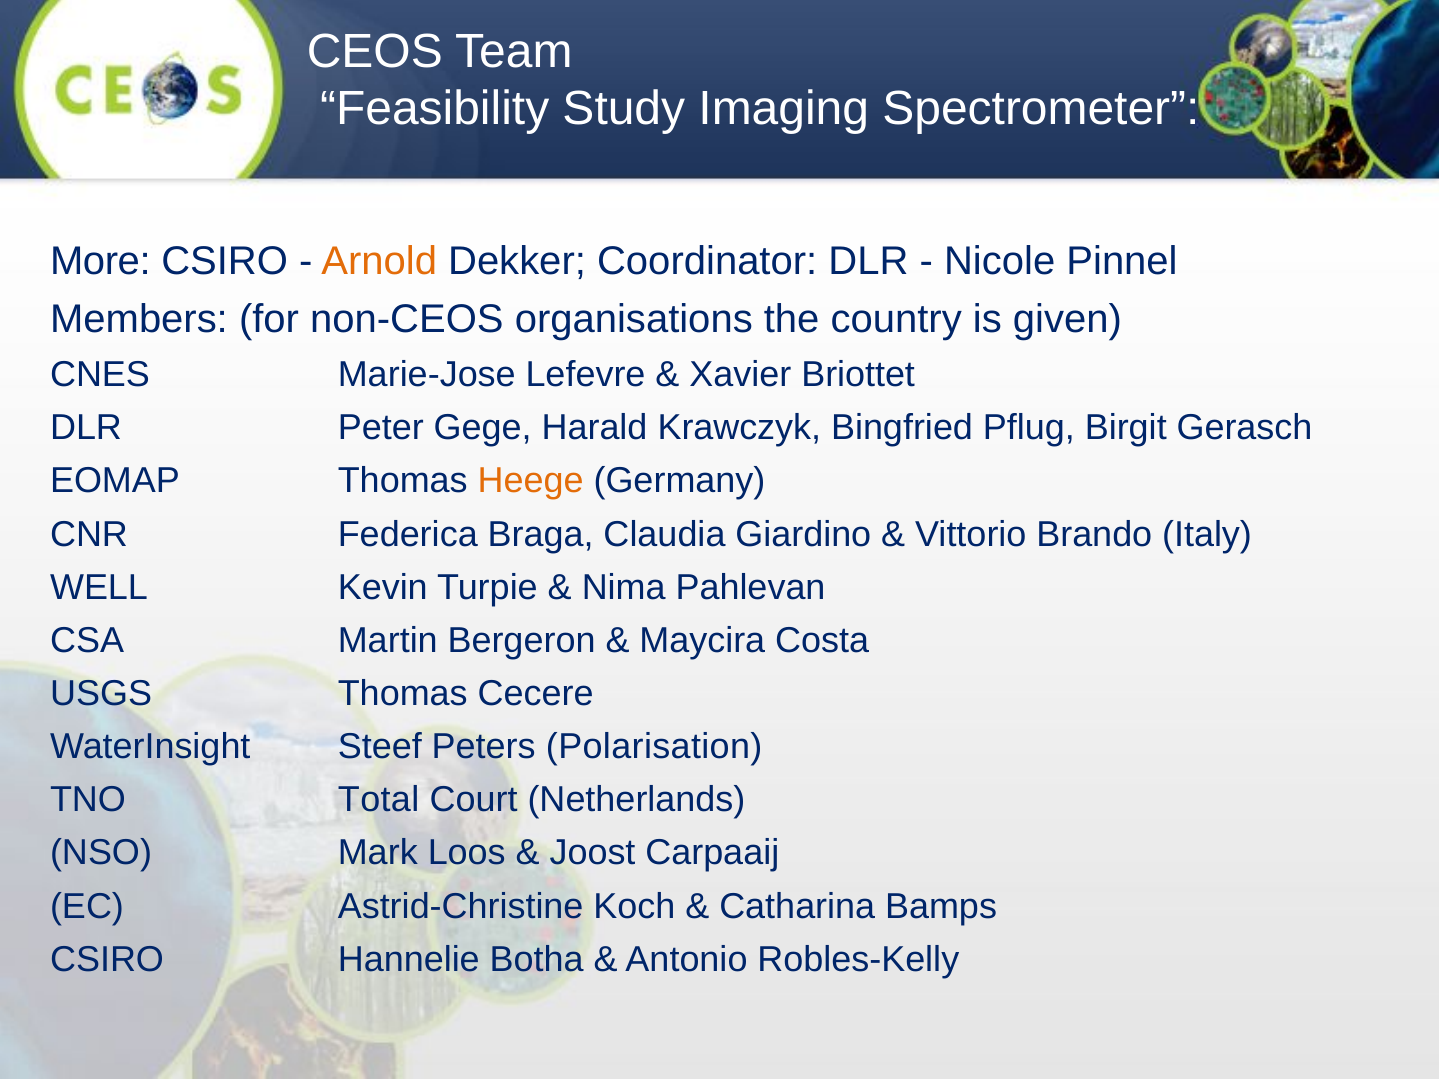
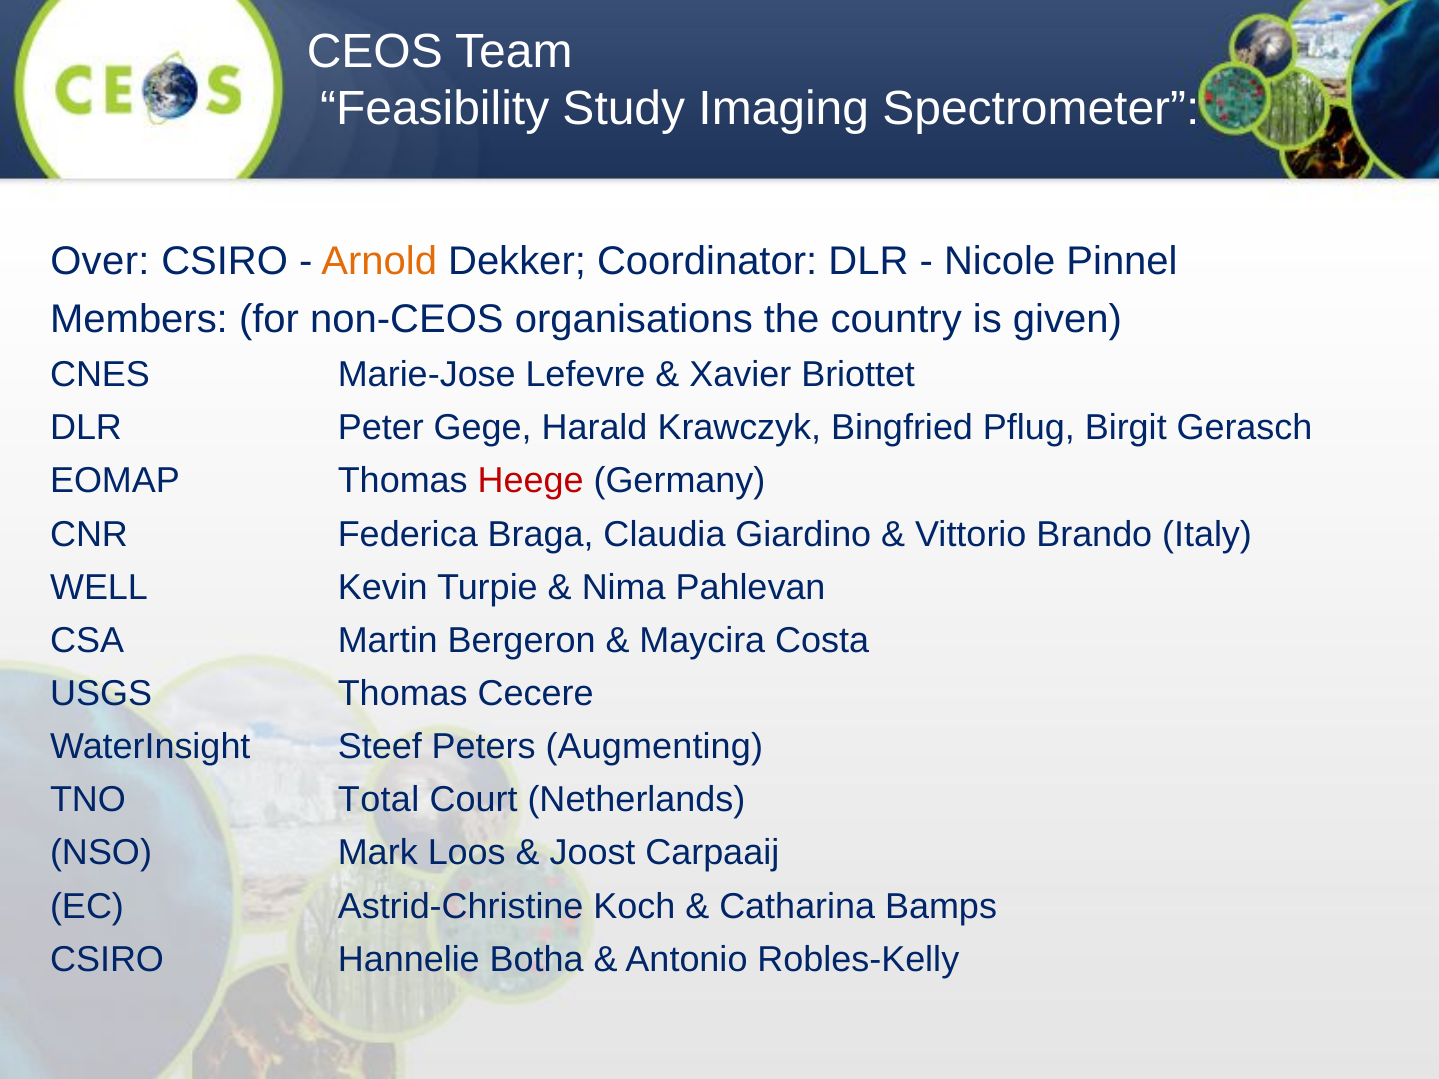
More: More -> Over (100, 262)
Heege colour: orange -> red (531, 481)
Polarisation: Polarisation -> Augmenting (654, 747)
